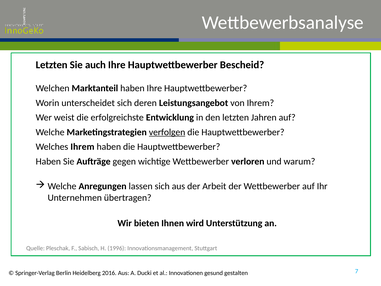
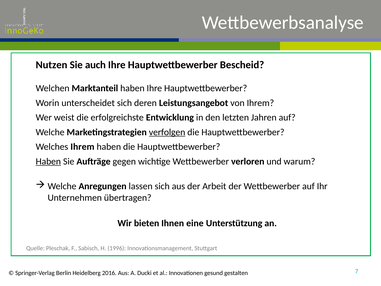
Letzten: Letzten -> Nutzen (52, 65)
Haben underline: none -> present (48, 161)
wird: wird -> eine (195, 223)
